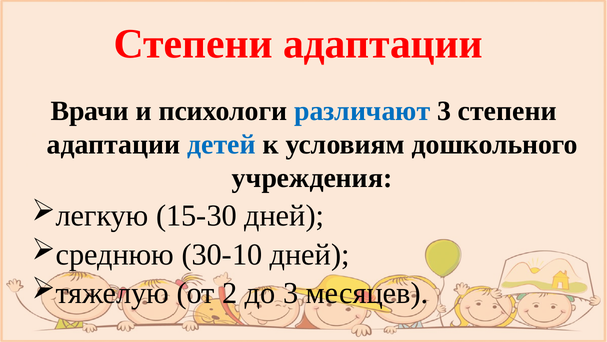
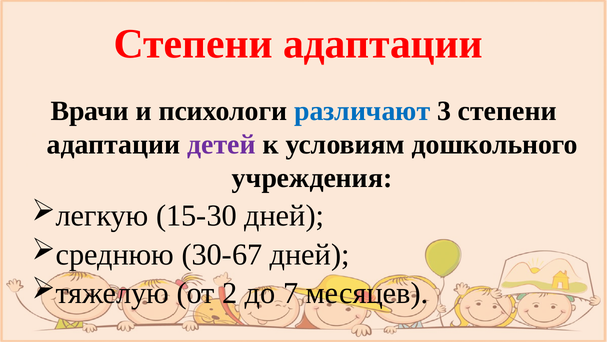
детей colour: blue -> purple (221, 144)
30-10: 30-10 -> 30-67 (222, 254)
до 3: 3 -> 7 (291, 293)
